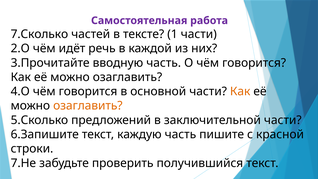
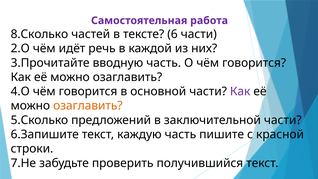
7.Сколько: 7.Сколько -> 8.Сколько (39, 34)
1: 1 -> 6 (172, 34)
Как colour: orange -> purple (240, 91)
